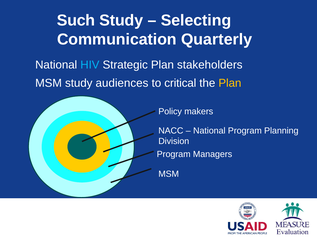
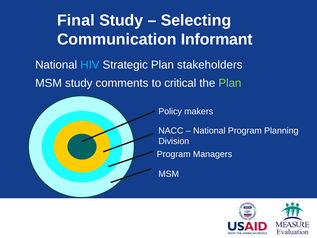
Such: Such -> Final (76, 20)
Quarterly: Quarterly -> Informant (217, 39)
audiences: audiences -> comments (122, 83)
Plan colour: yellow -> light green (230, 83)
